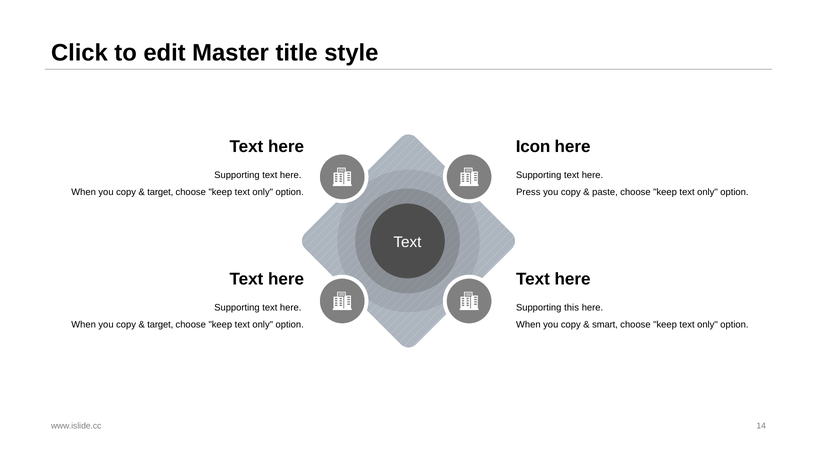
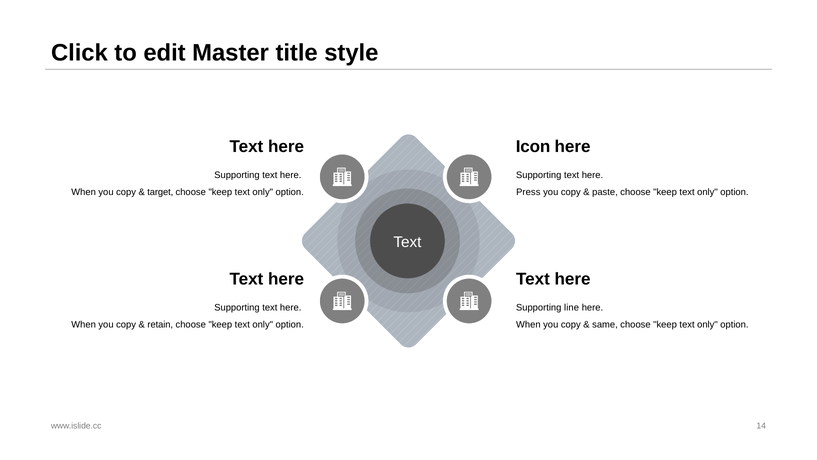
this: this -> line (572, 307)
target: target -> retain (160, 324)
smart: smart -> same (605, 324)
